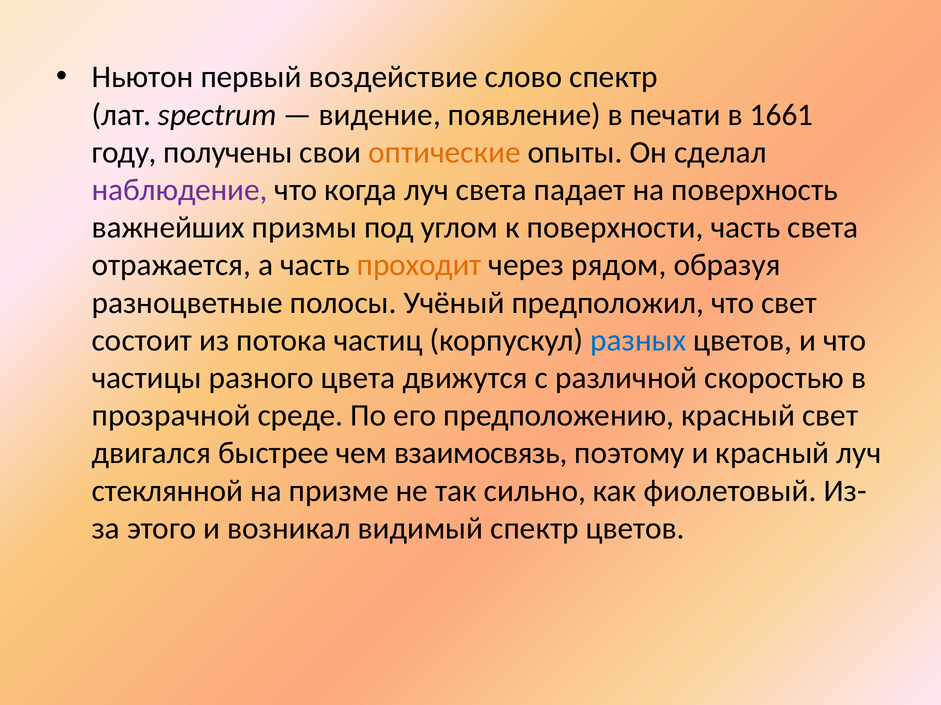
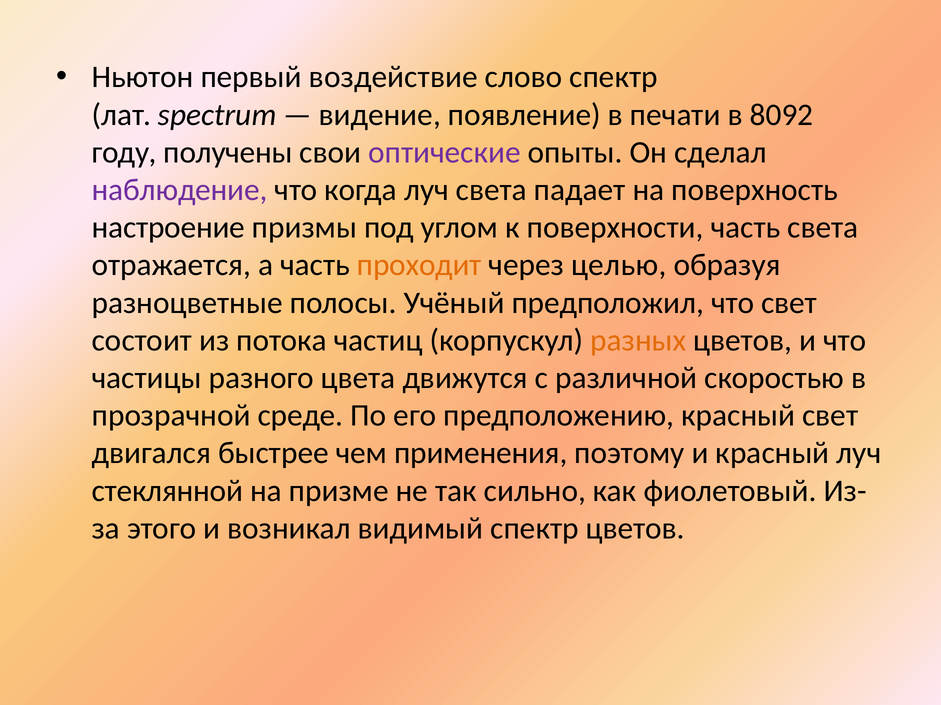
1661: 1661 -> 8092 (782, 115)
оптические colour: orange -> purple (444, 152)
важнейших: важнейших -> настроение (168, 228)
рядом: рядом -> целью (619, 265)
разных colour: blue -> orange (638, 341)
взаимосвязь: взаимосвязь -> применения (481, 454)
